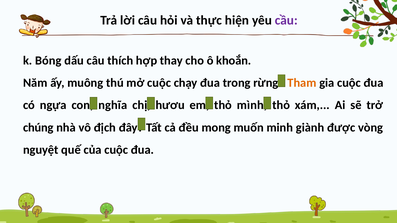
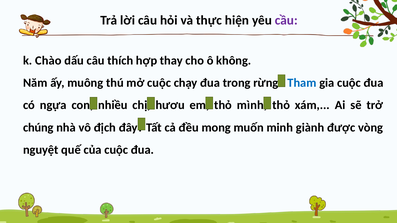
Bóng: Bóng -> Chào (48, 61)
khoắn: khoắn -> không (234, 61)
Tham colour: orange -> blue (302, 83)
nghĩa: nghĩa -> nhiều (113, 105)
